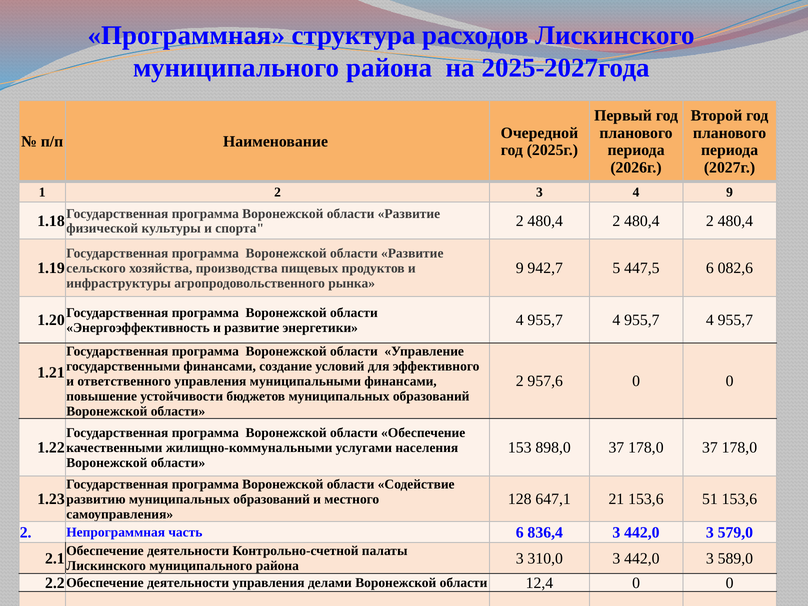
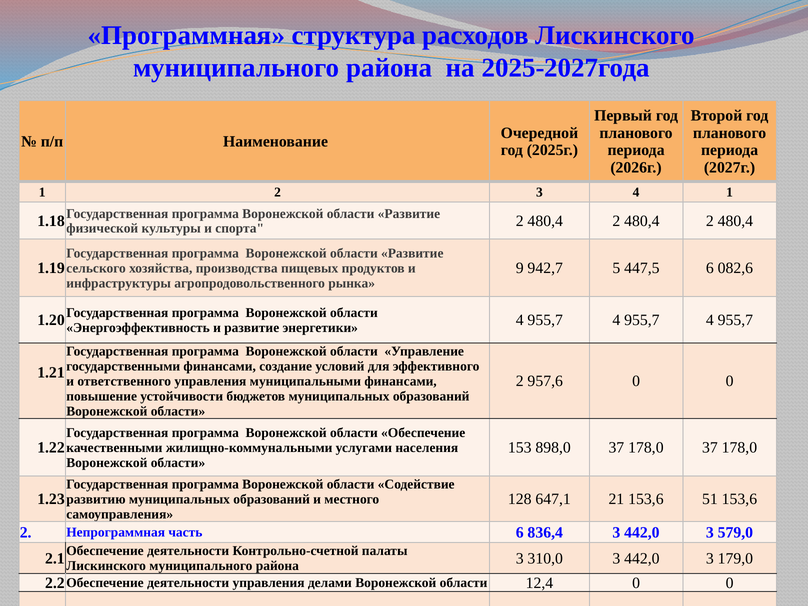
4 9: 9 -> 1 (730, 192)
589,0: 589,0 -> 179,0 (735, 558)
